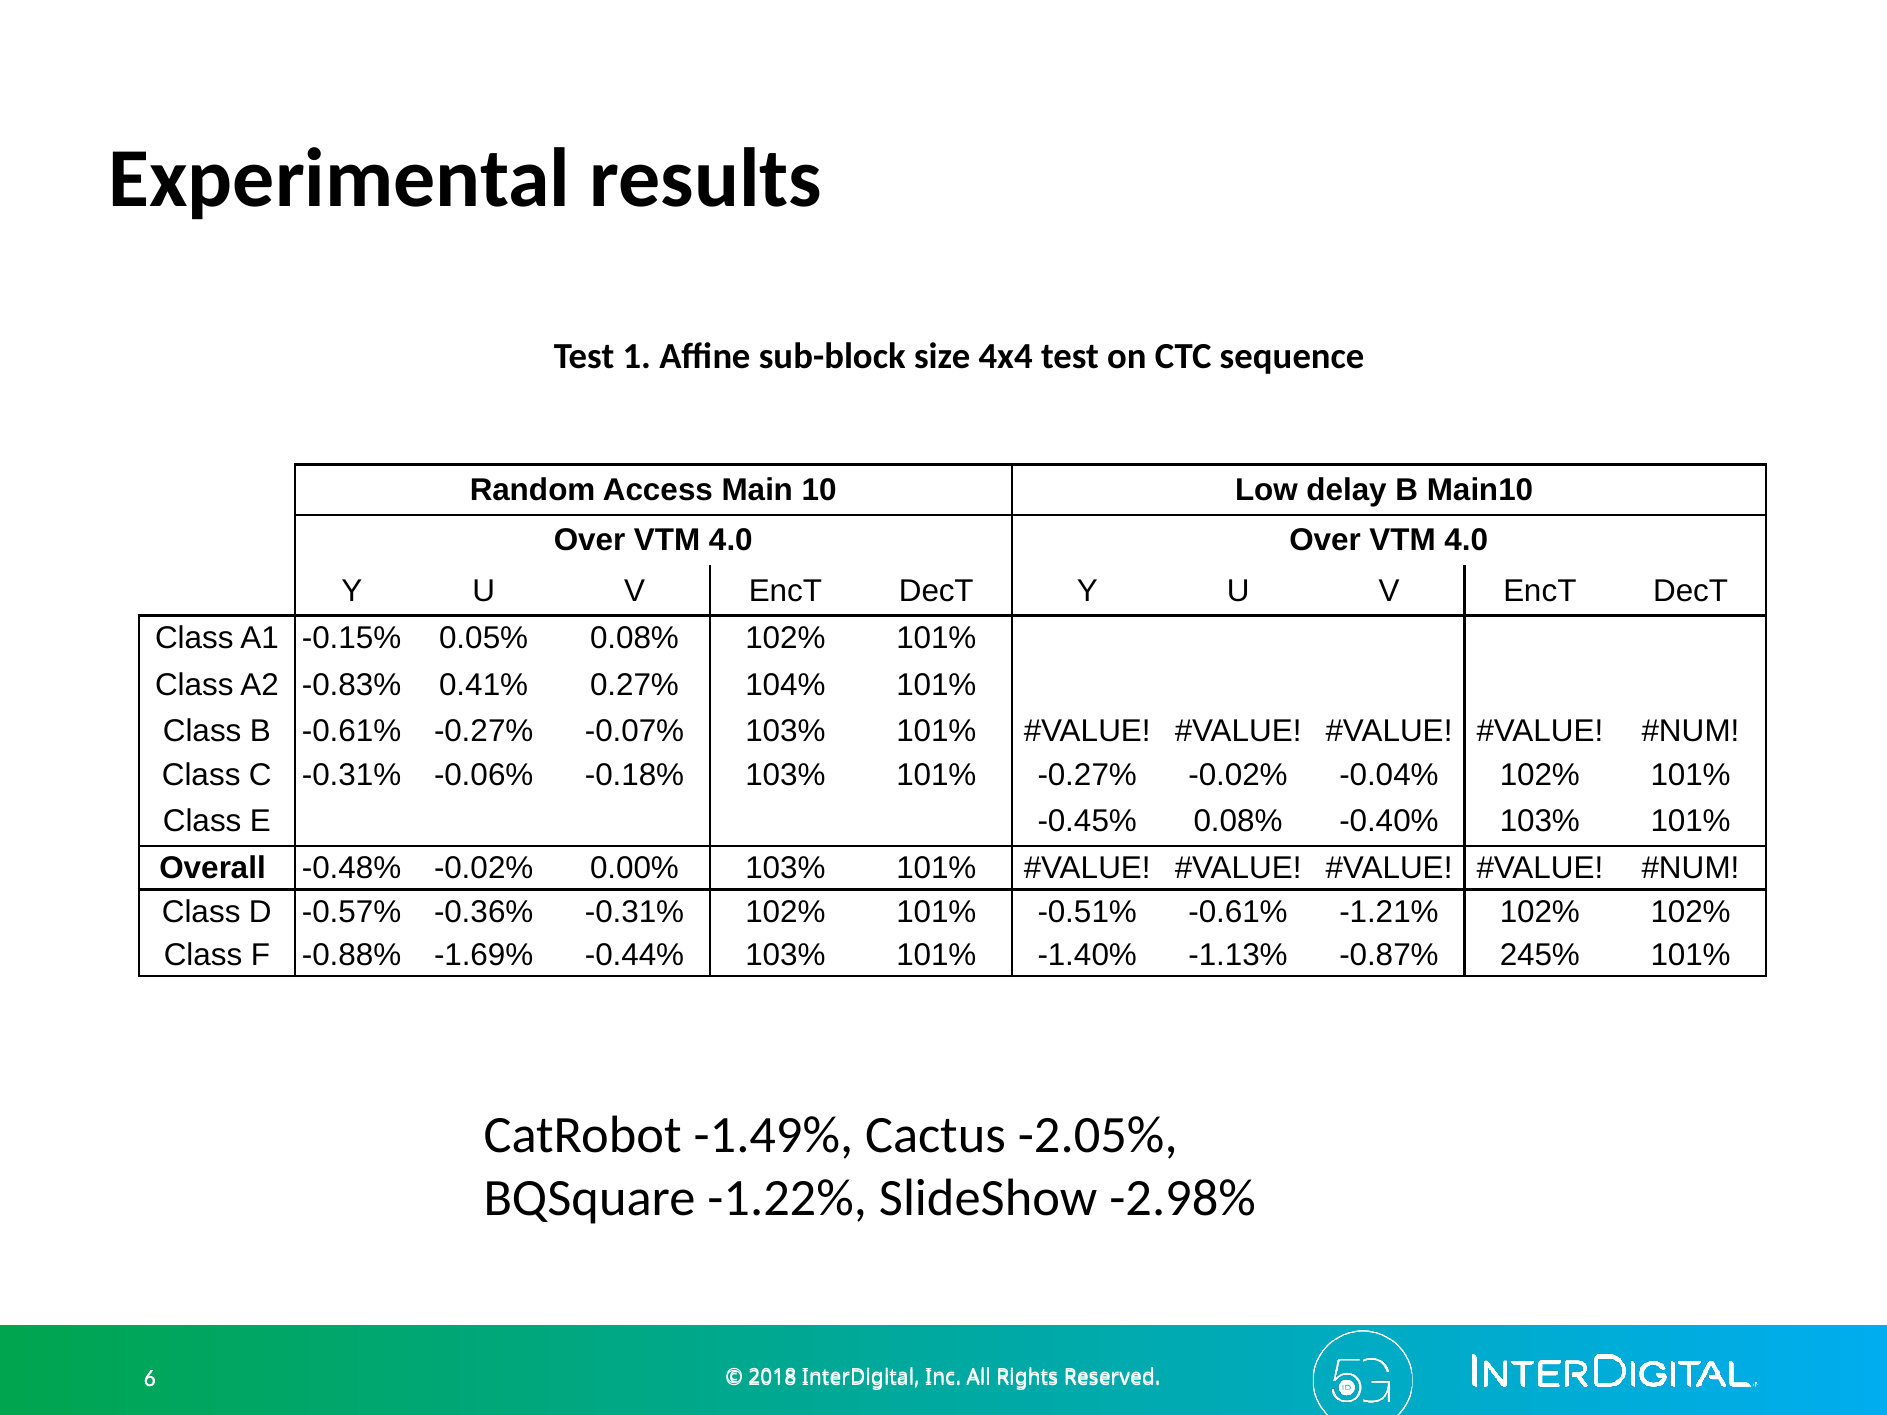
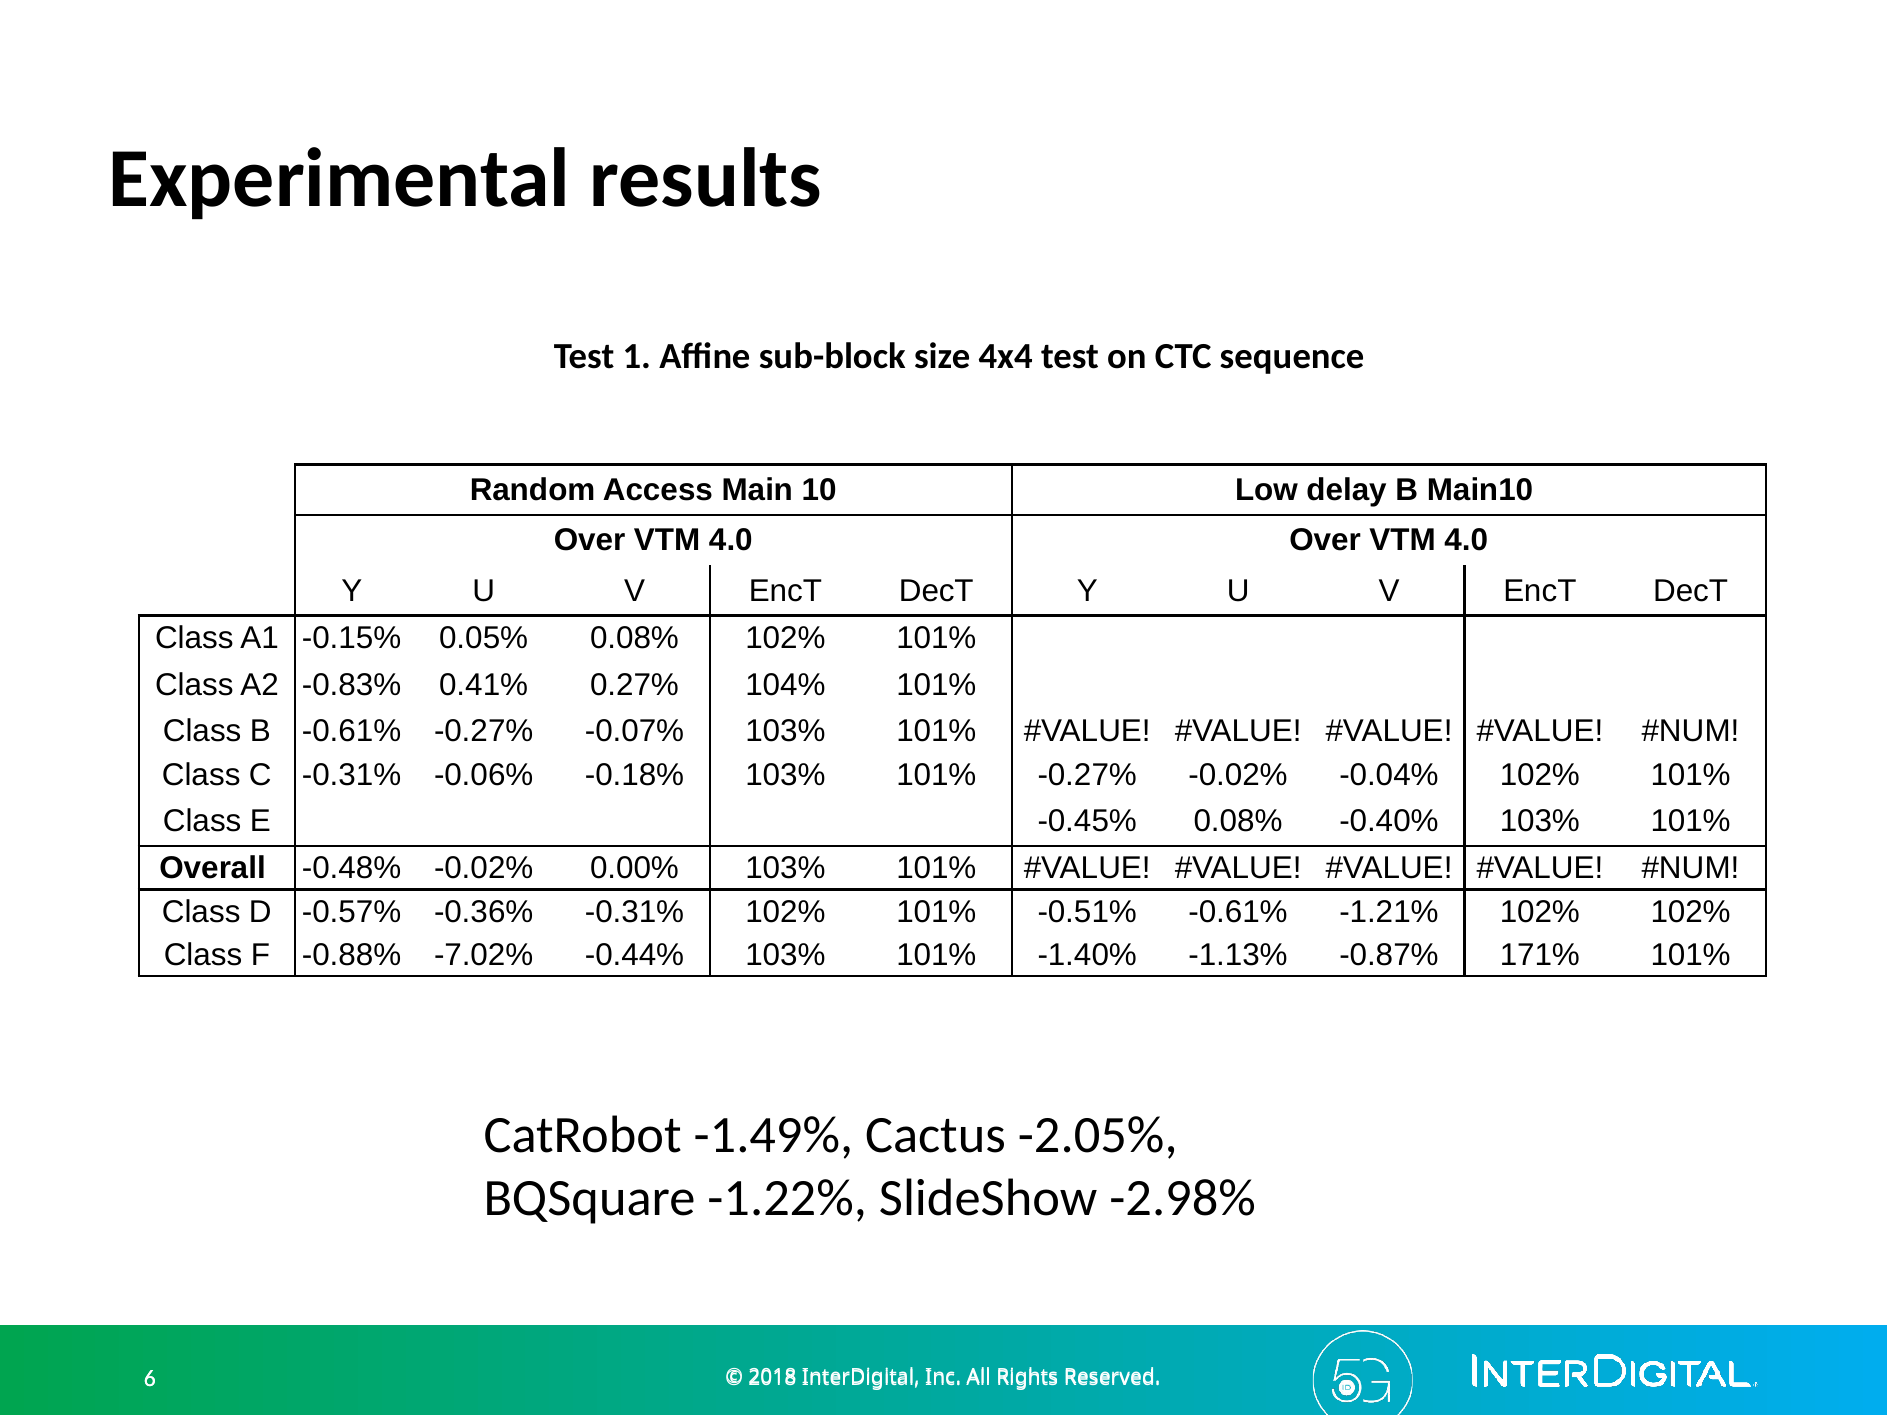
-1.69%: -1.69% -> -7.02% (484, 955)
245%: 245% -> 171% (1540, 955)
